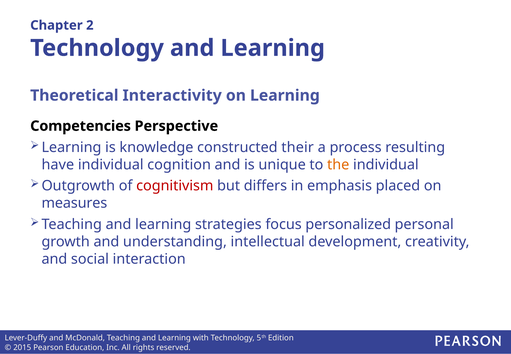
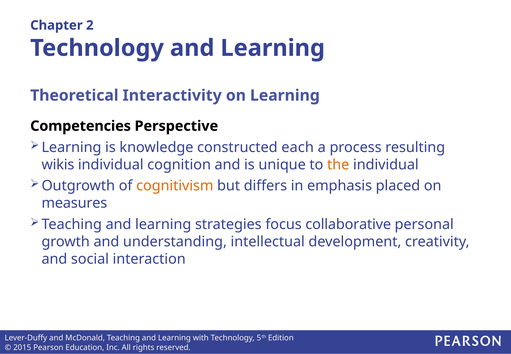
their: their -> each (298, 147)
have: have -> wikis (58, 164)
cognitivism colour: red -> orange (175, 186)
personalized: personalized -> collaborative (348, 224)
